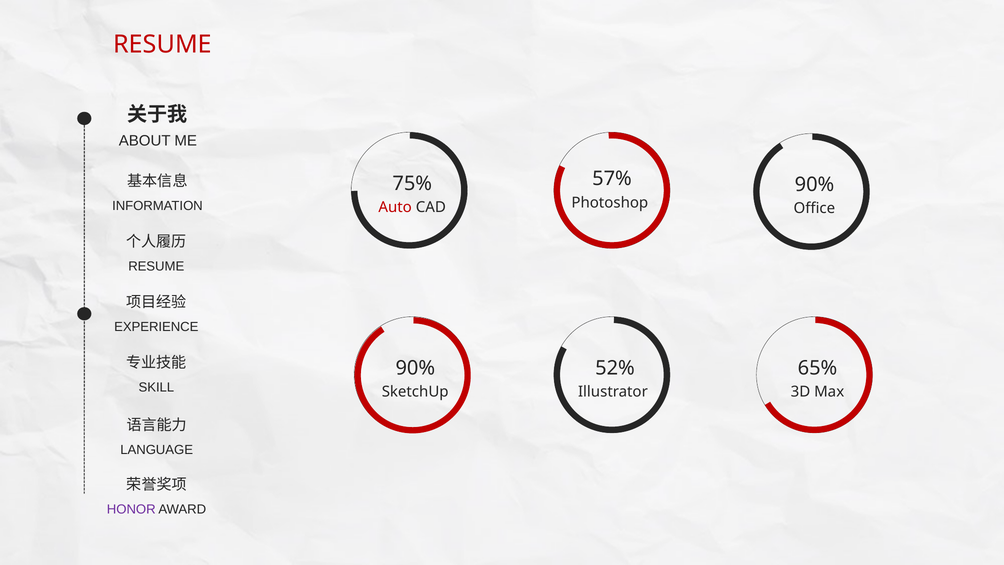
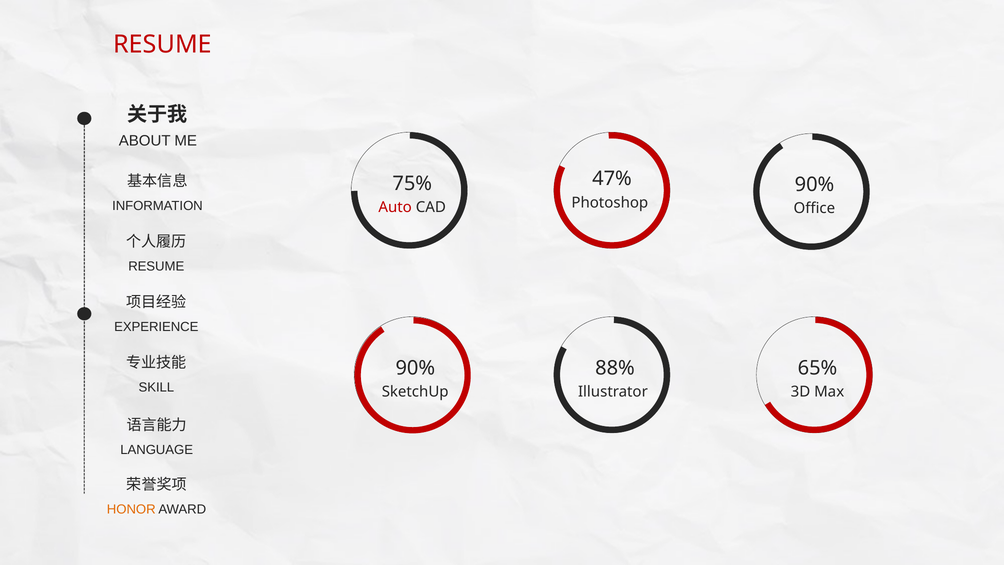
57%: 57% -> 47% (612, 179)
52%: 52% -> 88% (615, 368)
HONOR colour: purple -> orange (131, 509)
